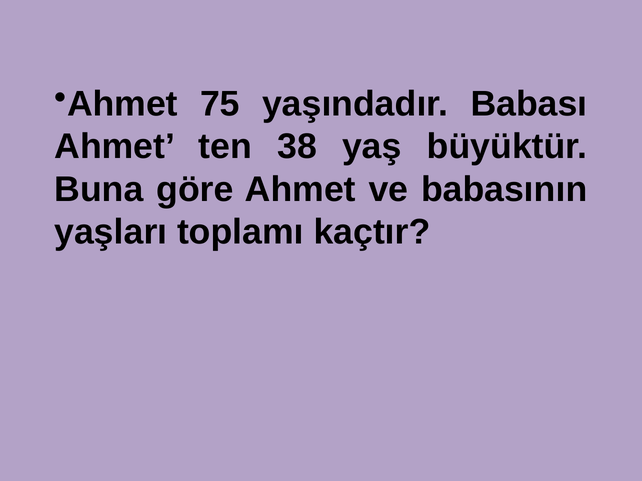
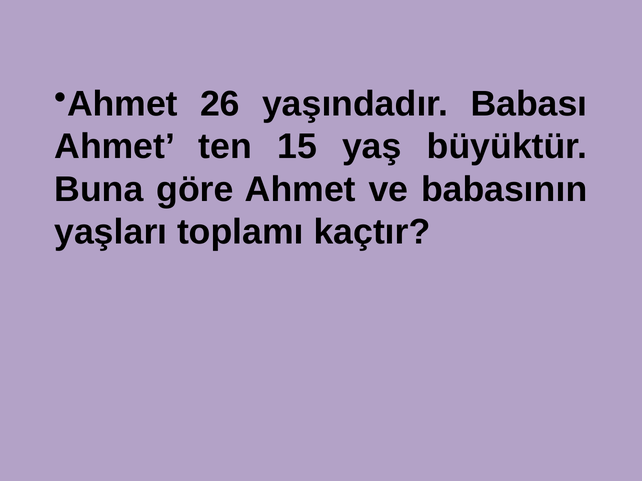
75: 75 -> 26 (220, 104)
38: 38 -> 15 (297, 147)
